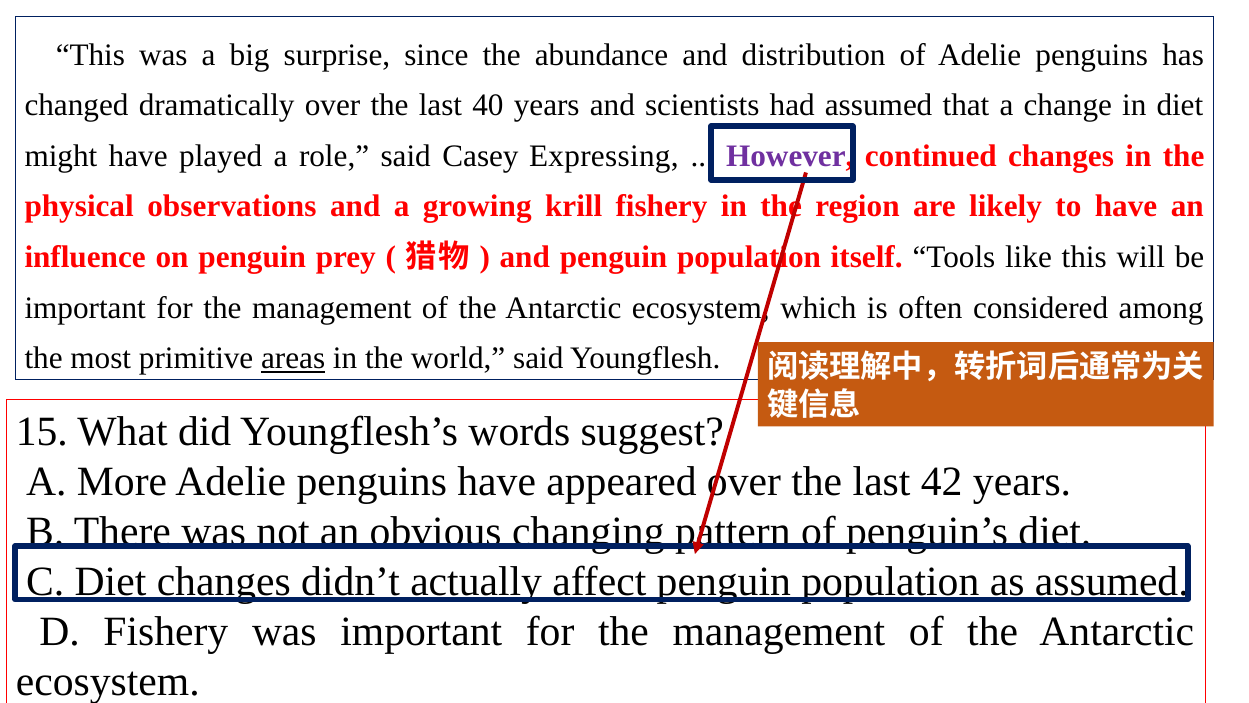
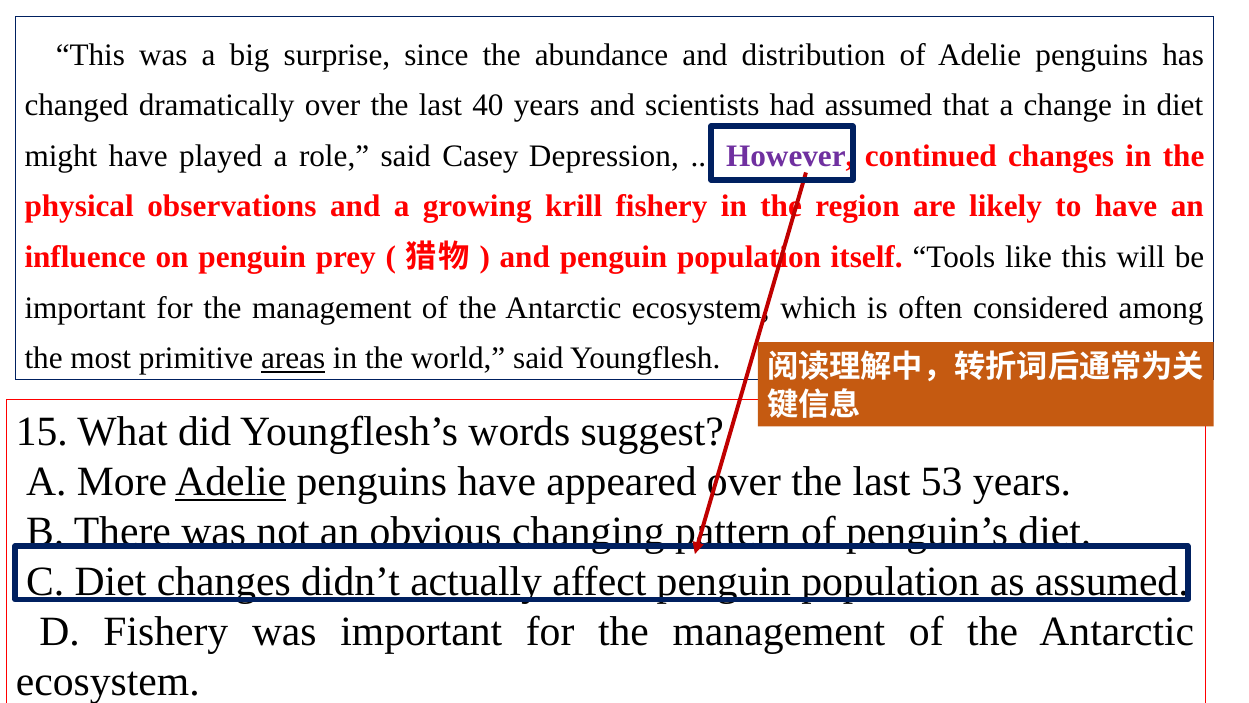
Expressing: Expressing -> Depression (604, 156)
Adelie underline: none -> present (231, 482)
42: 42 -> 53 (942, 482)
